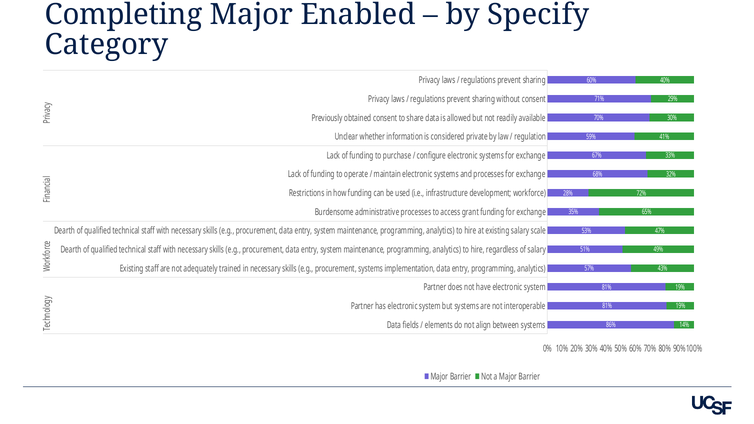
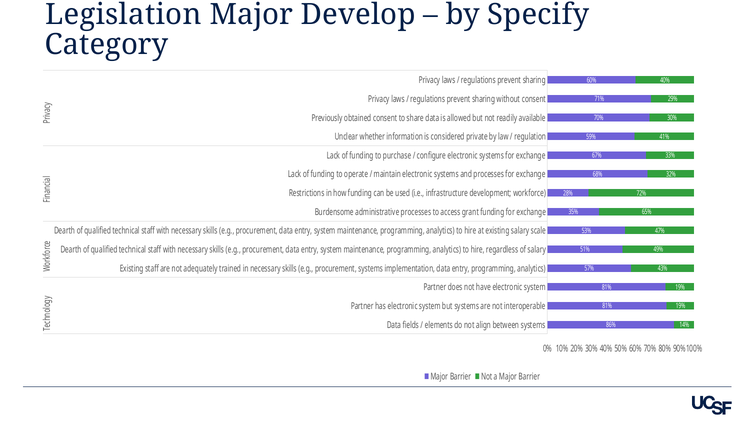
Completing: Completing -> Legislation (123, 15)
Enabled: Enabled -> Develop (358, 15)
